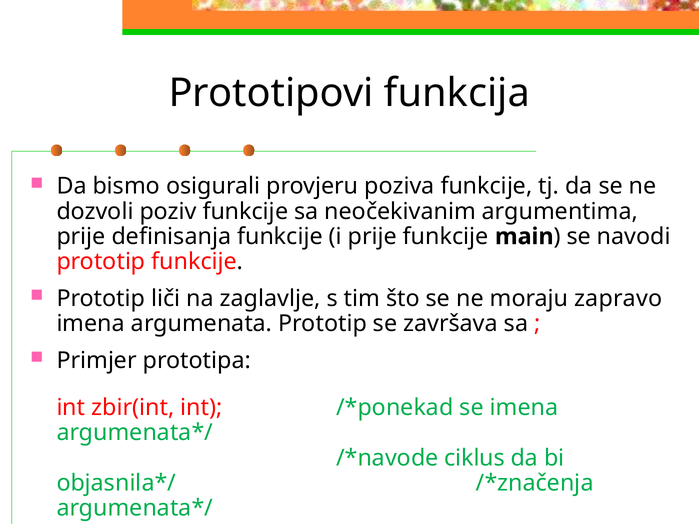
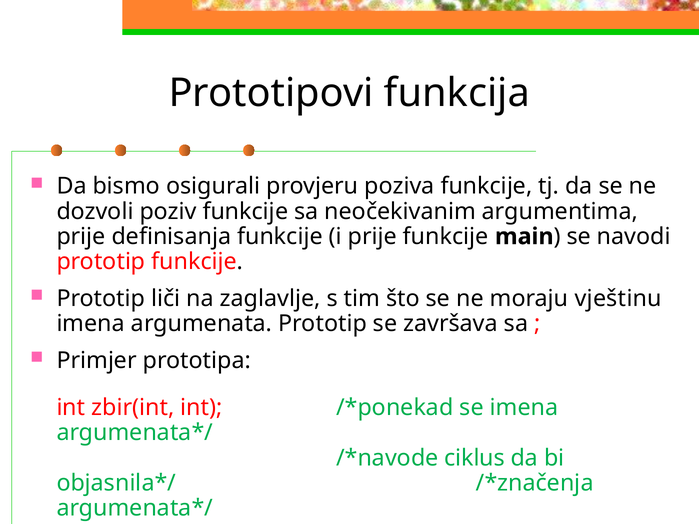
zapravo: zapravo -> vještinu (618, 299)
